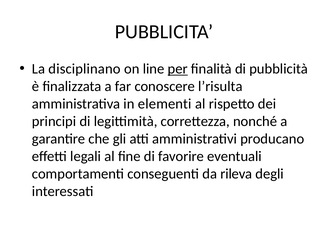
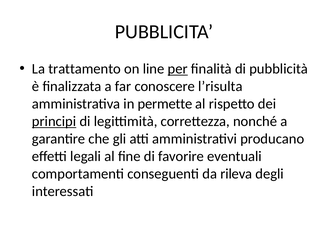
disciplinano: disciplinano -> trattamento (85, 69)
elementi: elementi -> permette (165, 104)
principi underline: none -> present (54, 121)
